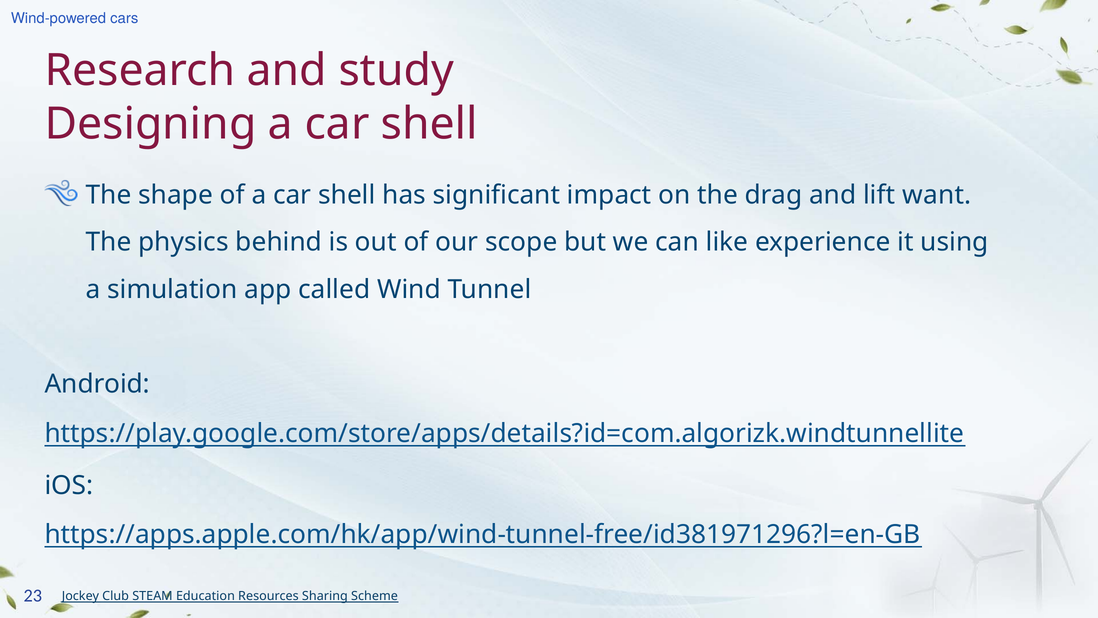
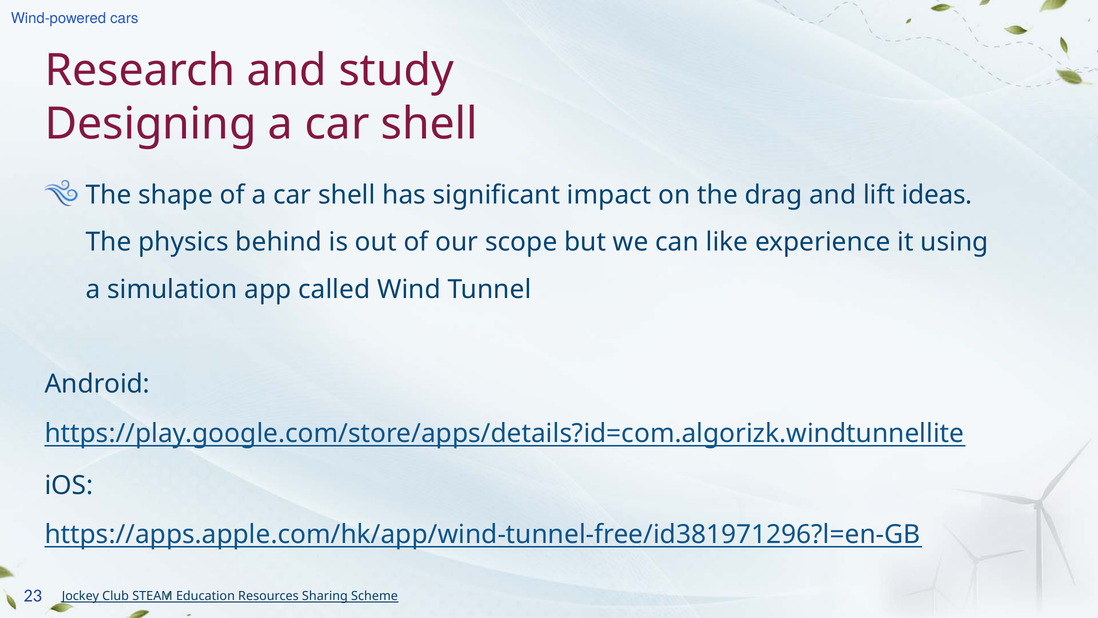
want: want -> ideas (937, 195)
